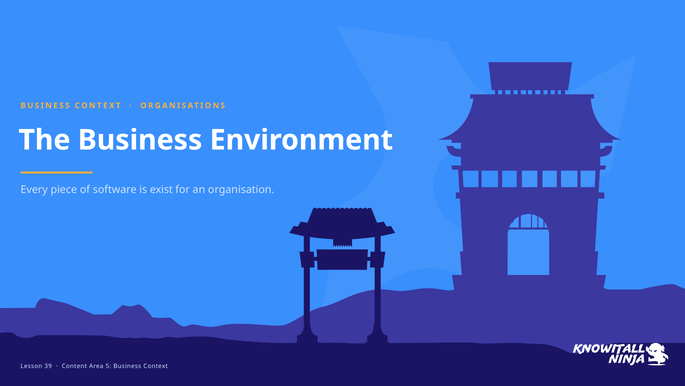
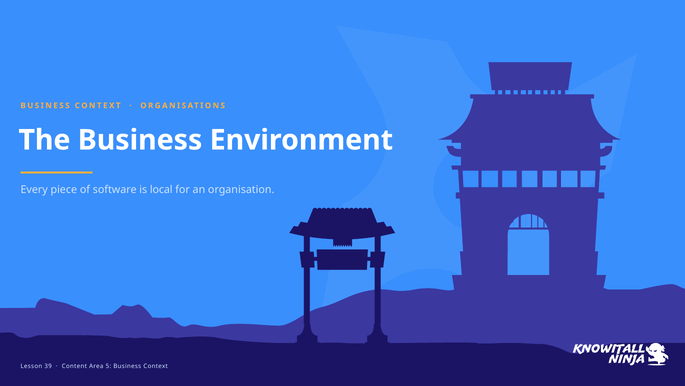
exist: exist -> local (161, 190)
